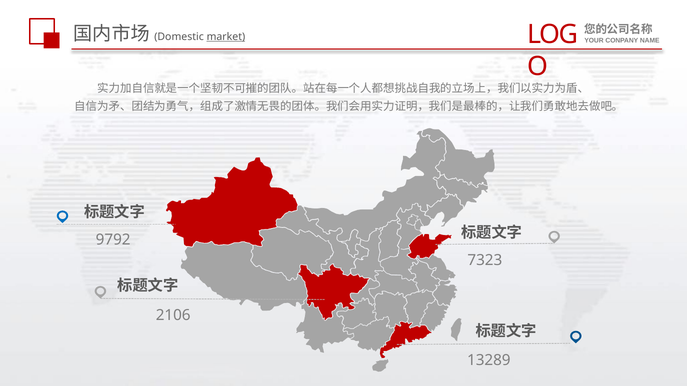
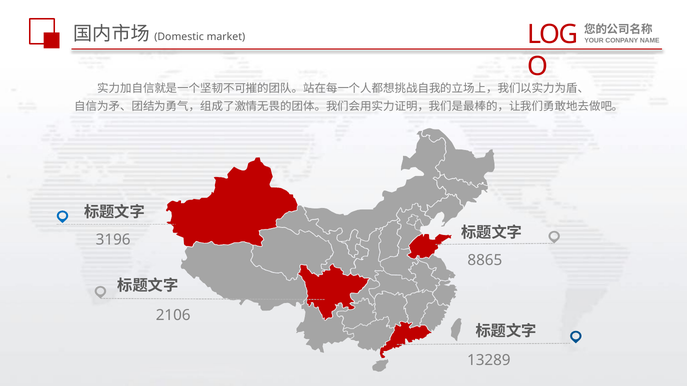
market underline: present -> none (226, 37)
9792: 9792 -> 3196 (113, 240)
7323: 7323 -> 8865 (485, 260)
